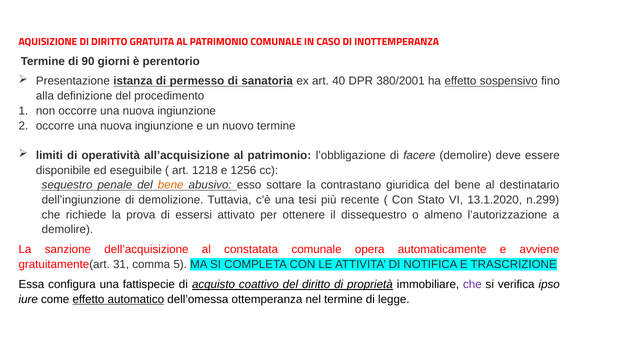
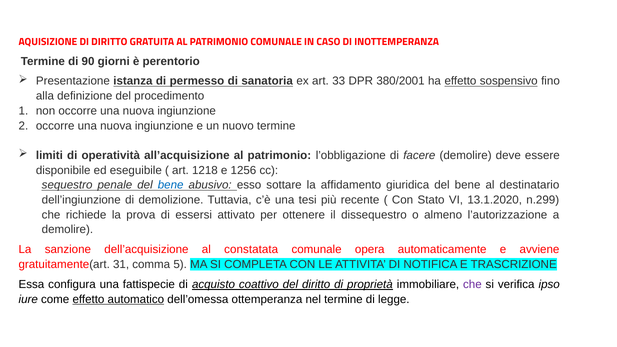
40: 40 -> 33 (339, 81)
bene colour: orange -> blue (171, 185)
contrastano: contrastano -> affidamento (351, 185)
